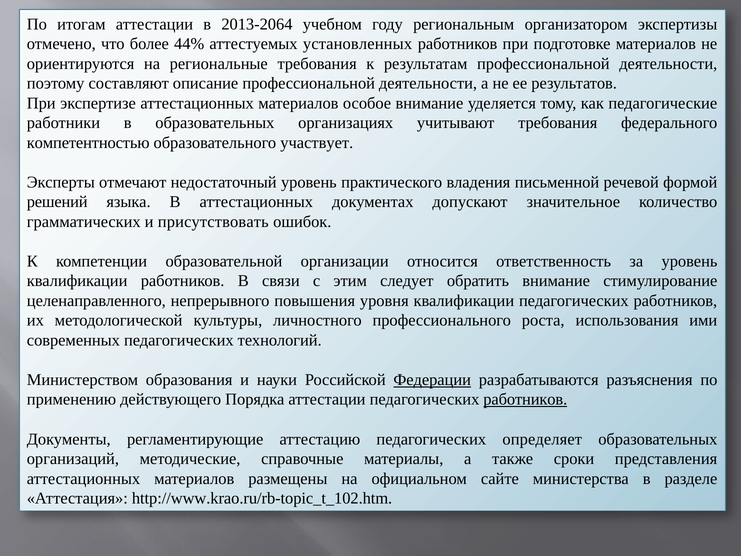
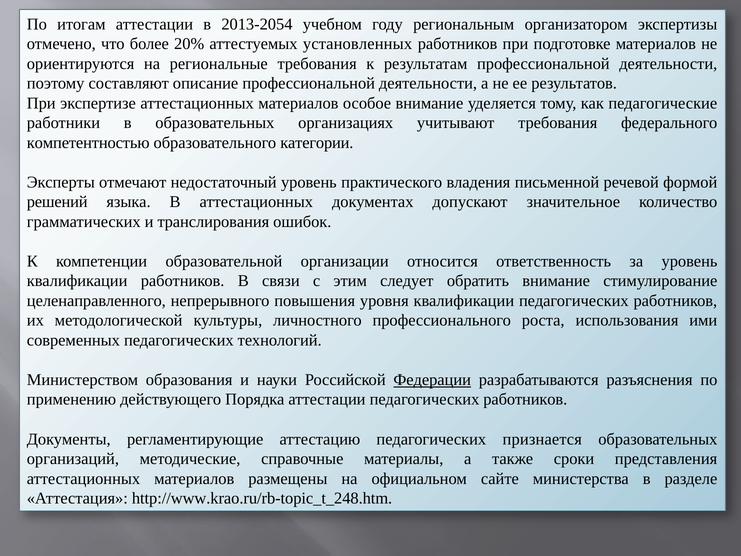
2013-2064: 2013-2064 -> 2013-2054 (257, 24)
44%: 44% -> 20% (189, 44)
участвует: участвует -> категории (317, 143)
присутствовать: присутствовать -> транслирования (213, 222)
работников underline: present -> none (525, 399)
определяет: определяет -> признается (542, 439)
http://www.krao.ru/rb-topic_t_102.htm: http://www.krao.ru/rb-topic_t_102.htm -> http://www.krao.ru/rb-topic_t_248.htm (262, 498)
